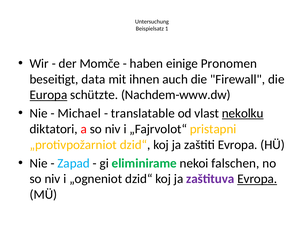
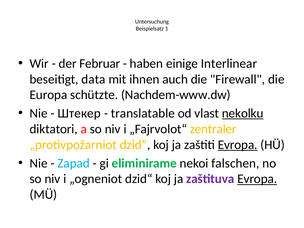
Momče: Momče -> Februar (100, 63)
Pronomen: Pronomen -> Interlinear (229, 63)
Europa underline: present -> none (48, 95)
Michael: Michael -> Штекер (79, 113)
pristapni: pristapni -> zentraler (213, 129)
Evropa underline: none -> present (238, 145)
